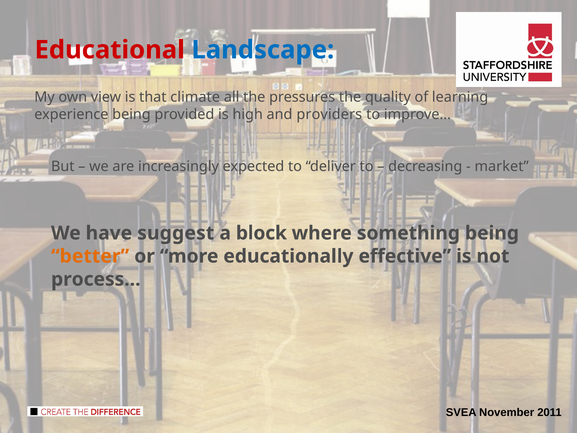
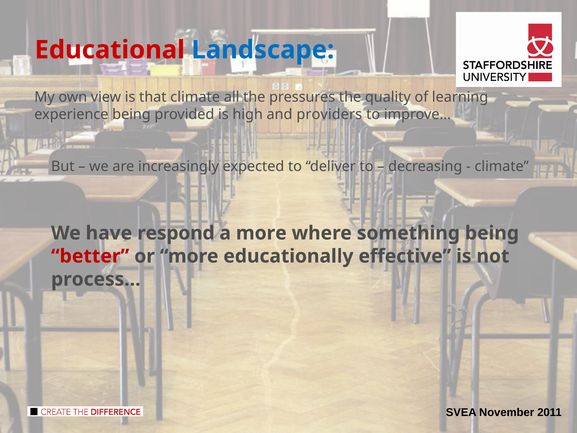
market: market -> climate (502, 166)
suggest: suggest -> respond (176, 233)
a block: block -> more (261, 233)
better colour: orange -> red (90, 256)
